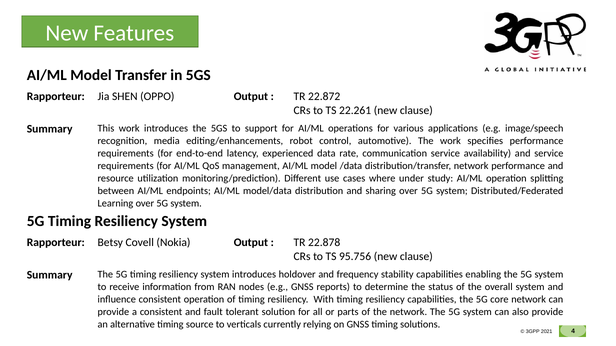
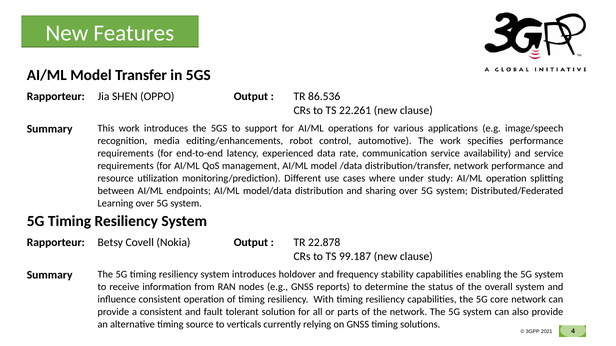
22.872: 22.872 -> 86.536 (324, 96)
95.756: 95.756 -> 99.187 (355, 257)
